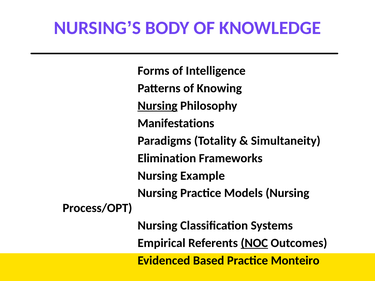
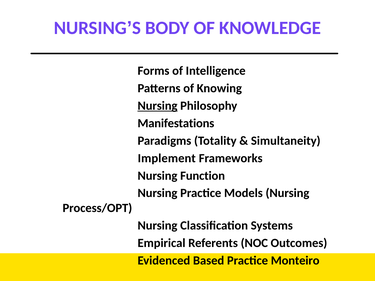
Elimination: Elimination -> Implement (167, 158)
Example: Example -> Function (203, 176)
NOC underline: present -> none (254, 243)
